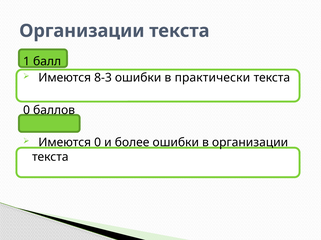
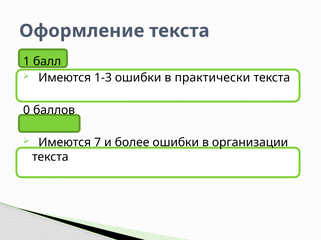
Организации: Организации -> Оформление (82, 31)
8-3: 8-3 -> 1-3 (103, 78)
Имеются 0: 0 -> 7 (98, 143)
